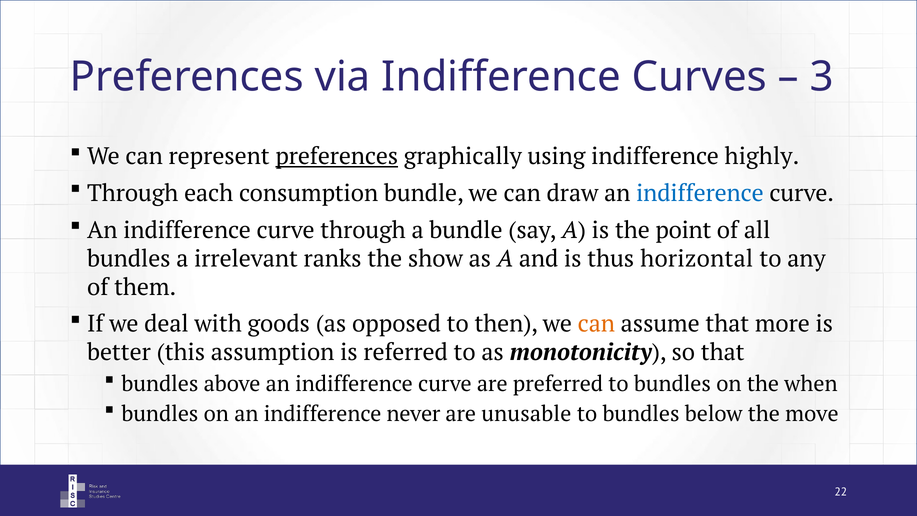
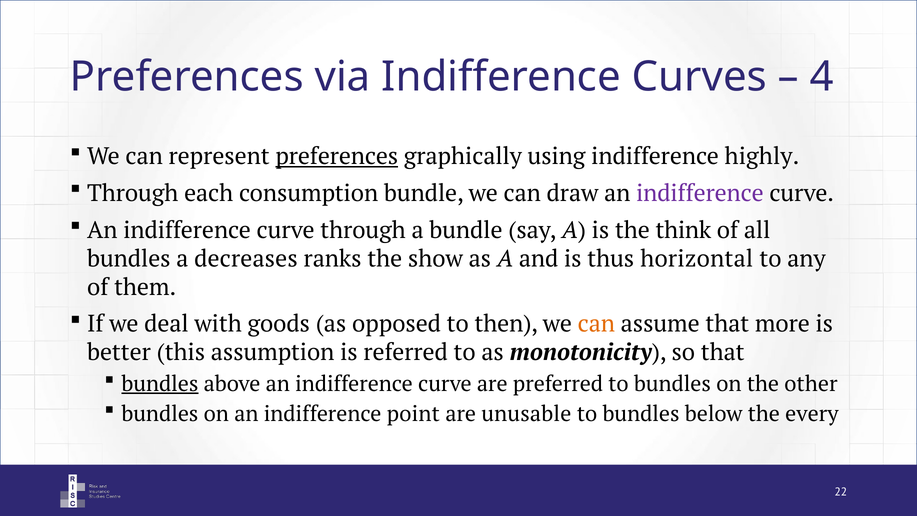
3: 3 -> 4 (822, 77)
indifference colour: blue -> purple (700, 193)
point: point -> think (683, 230)
irrelevant: irrelevant -> decreases (246, 259)
bundles underline: none -> present (160, 384)
when: when -> other (811, 384)
never: never -> point (413, 414)
move: move -> every (812, 414)
